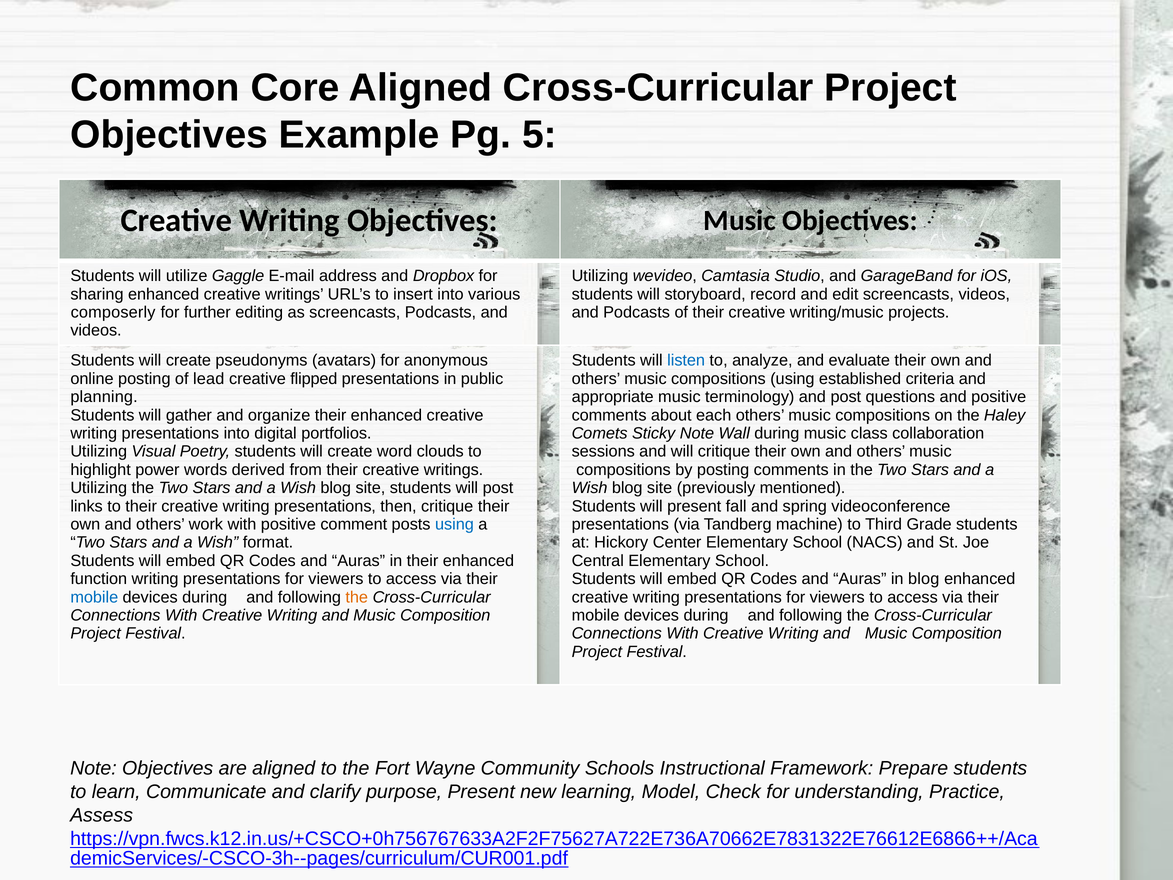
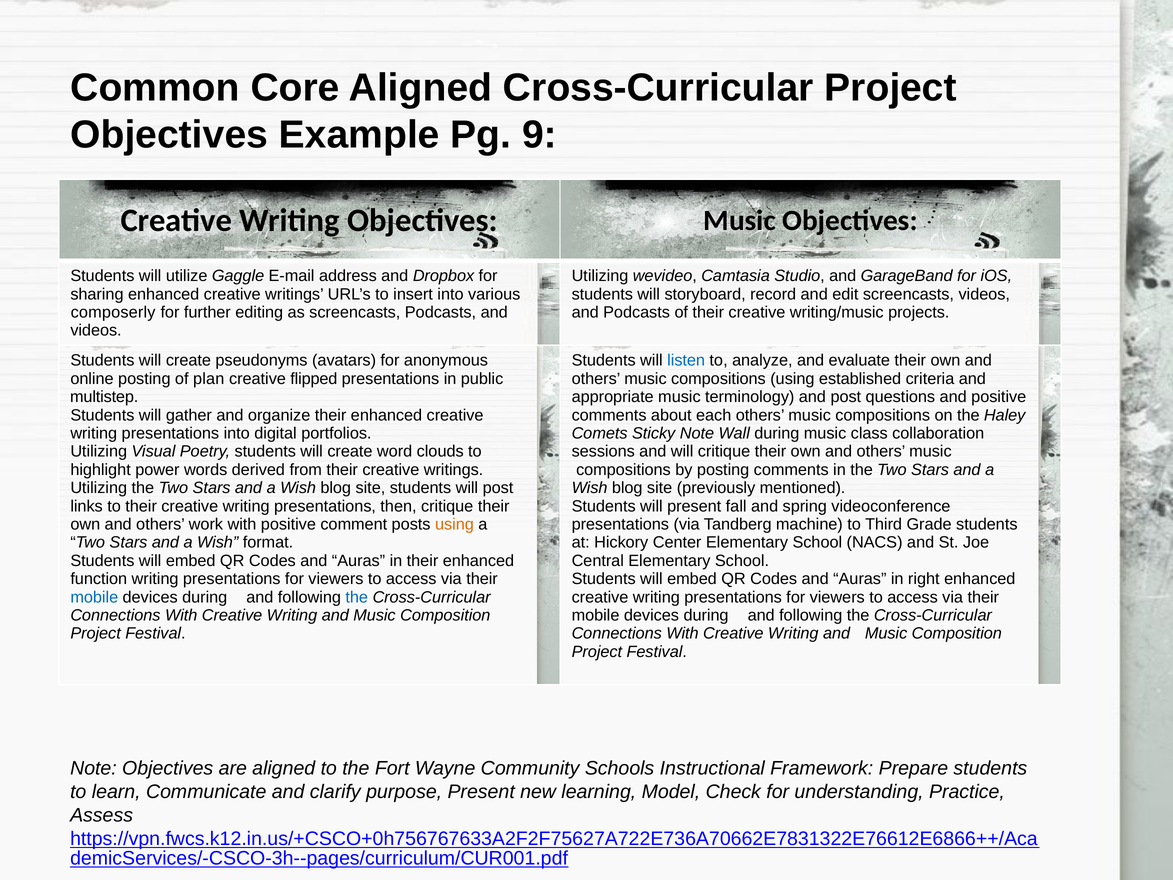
5: 5 -> 9 (539, 135)
lead: lead -> plan (209, 379)
planning: planning -> multistep (104, 397)
using colour: blue -> orange (454, 524)
in blog: blog -> right (924, 579)
the colour: orange -> blue (357, 597)
